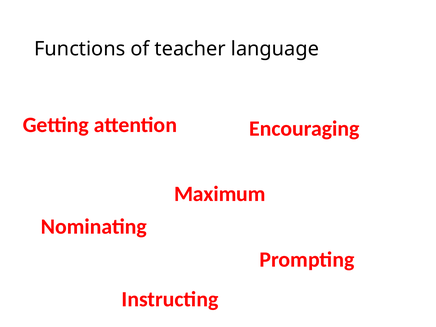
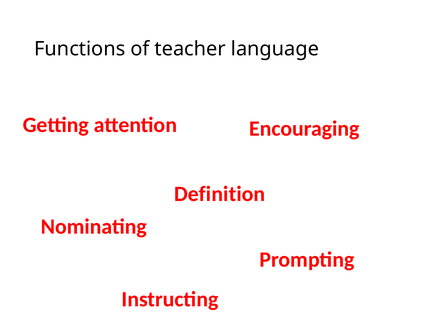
Maximum: Maximum -> Definition (220, 194)
